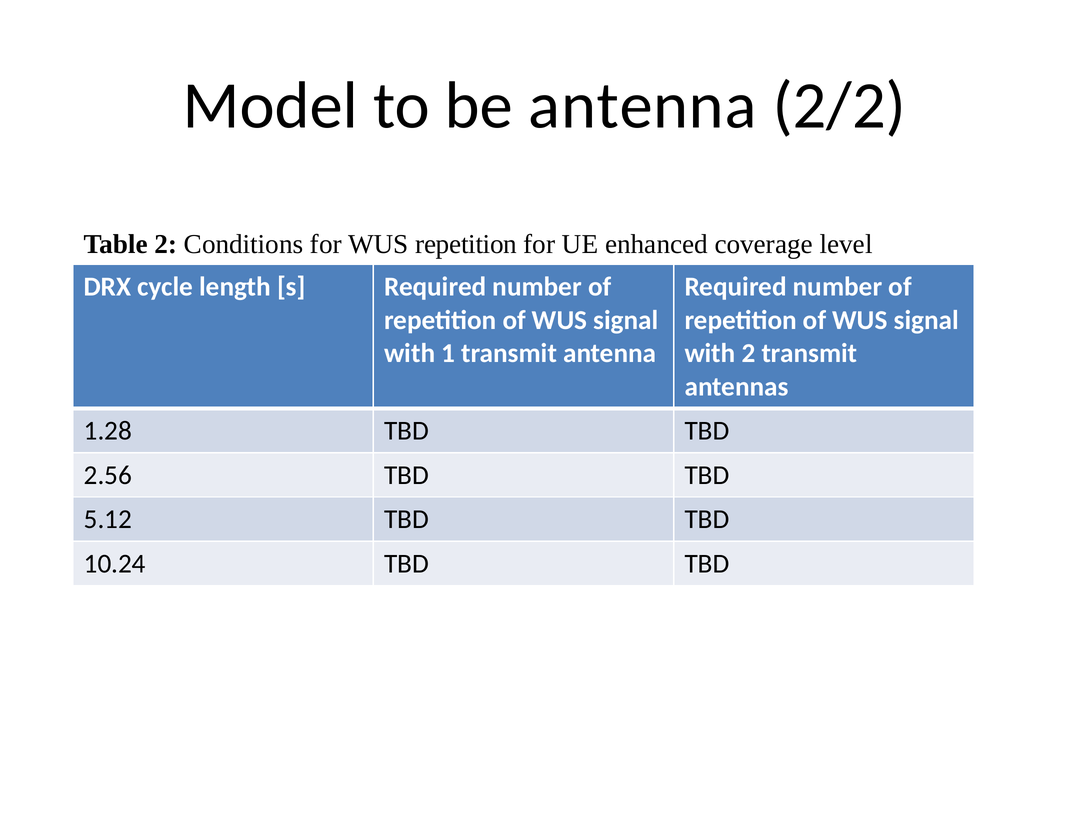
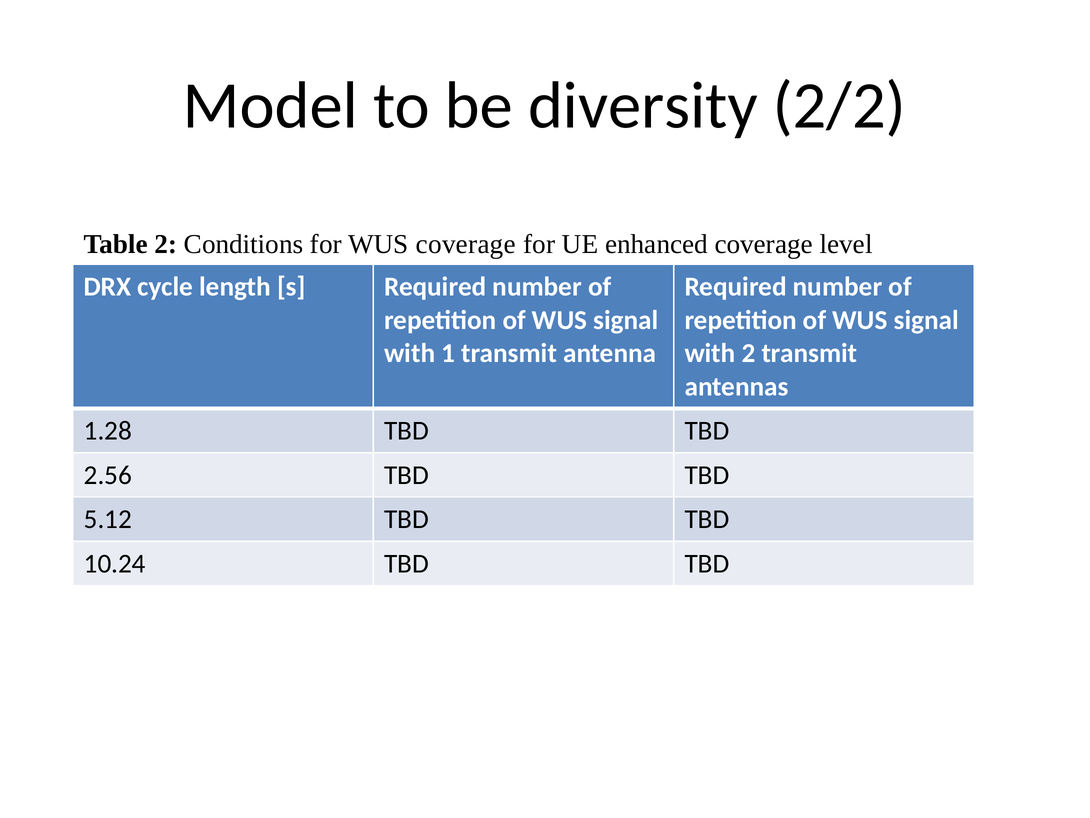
be antenna: antenna -> diversity (643, 106)
WUS repetition: repetition -> coverage (466, 244)
